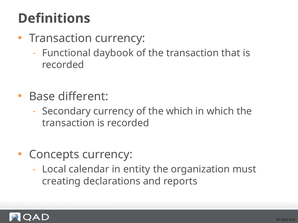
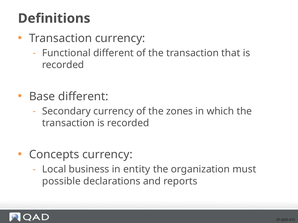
Functional daybook: daybook -> different (114, 53)
the which: which -> zones (180, 111)
calendar: calendar -> business (89, 170)
creating: creating -> possible (61, 182)
